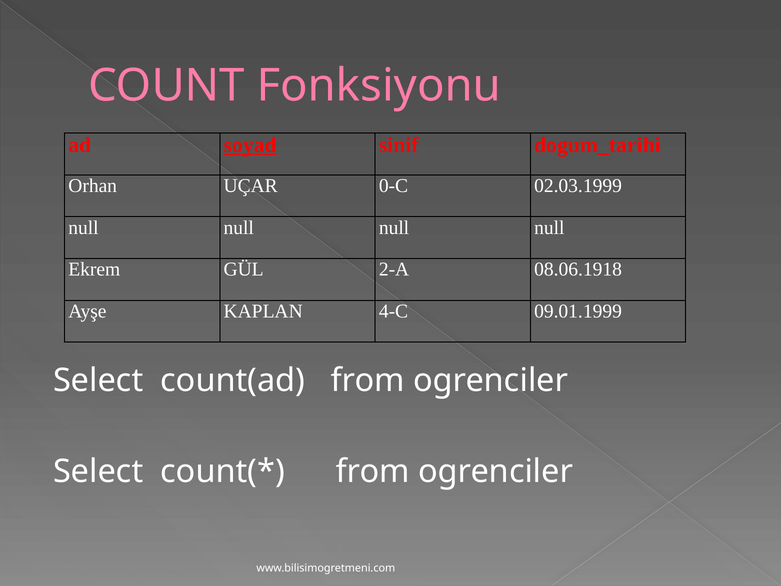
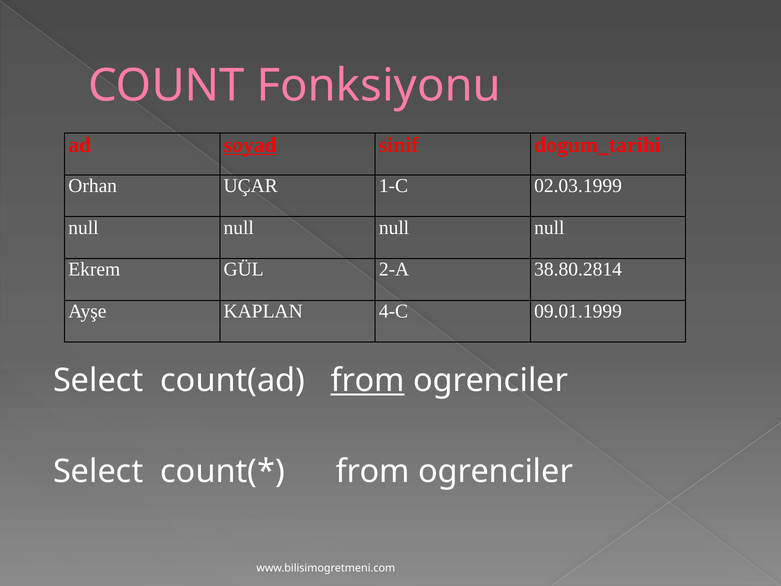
0-C: 0-C -> 1-C (393, 186)
08.06.1918: 08.06.1918 -> 38.80.2814 (578, 269)
from underline: none -> present (368, 380)
